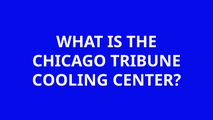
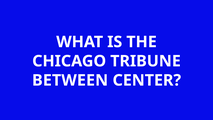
COOLING: COOLING -> BETWEEN (70, 80)
